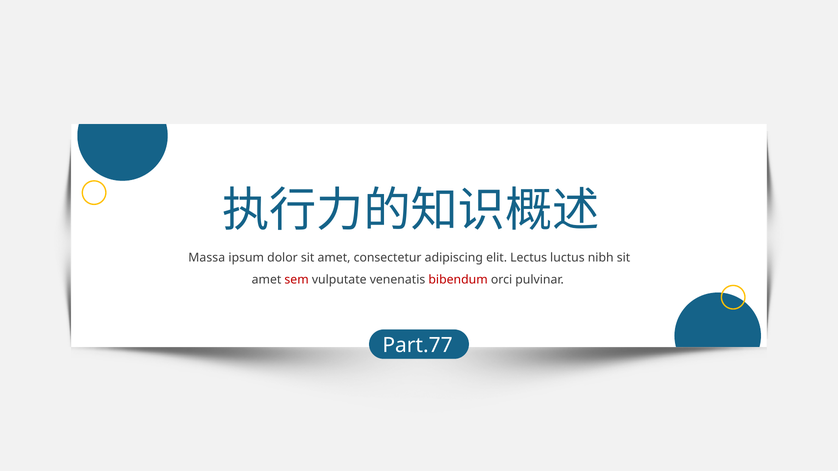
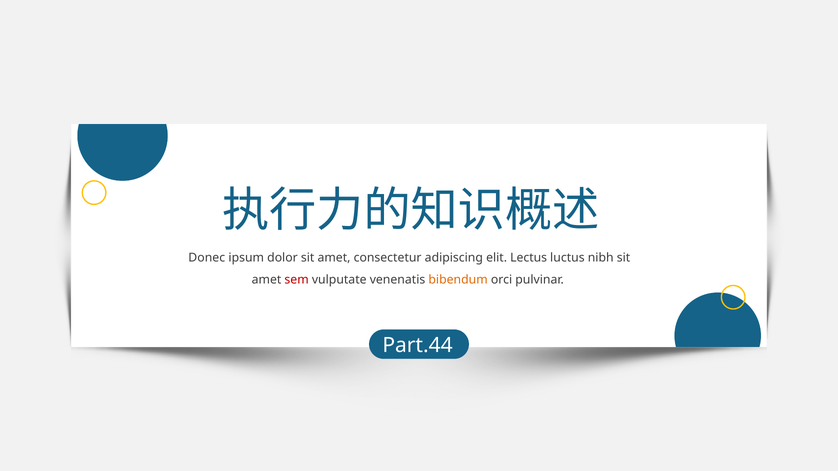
Massa: Massa -> Donec (207, 258)
bibendum colour: red -> orange (458, 280)
Part.77: Part.77 -> Part.44 (418, 346)
